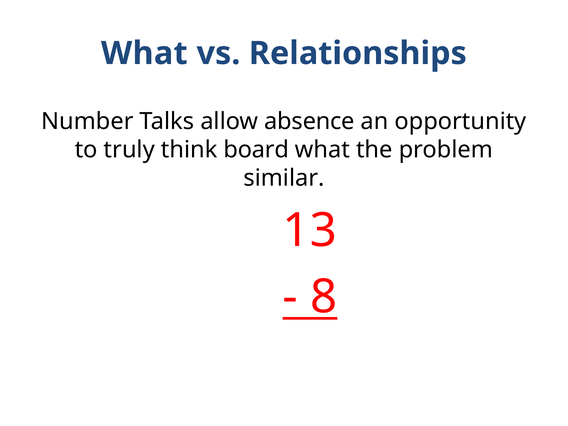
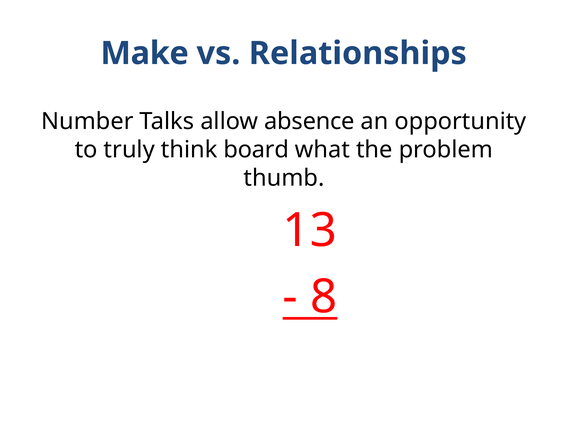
What: What -> Make (145, 53)
similar: similar -> thumb (284, 178)
